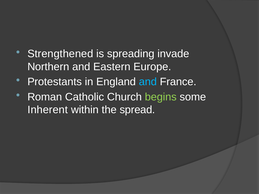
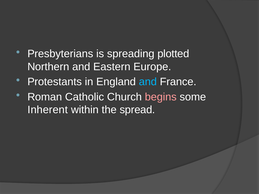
Strengthened: Strengthened -> Presbyterians (60, 54)
invade: invade -> plotted (173, 54)
begins colour: light green -> pink (161, 97)
